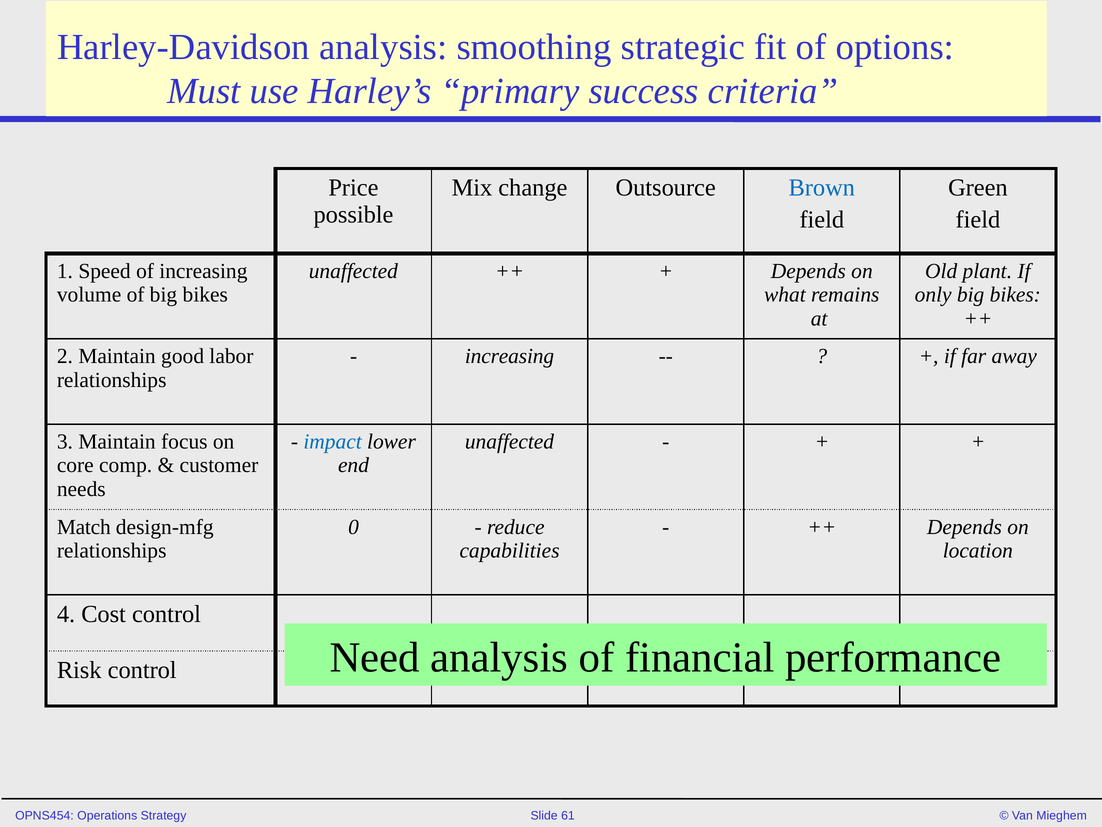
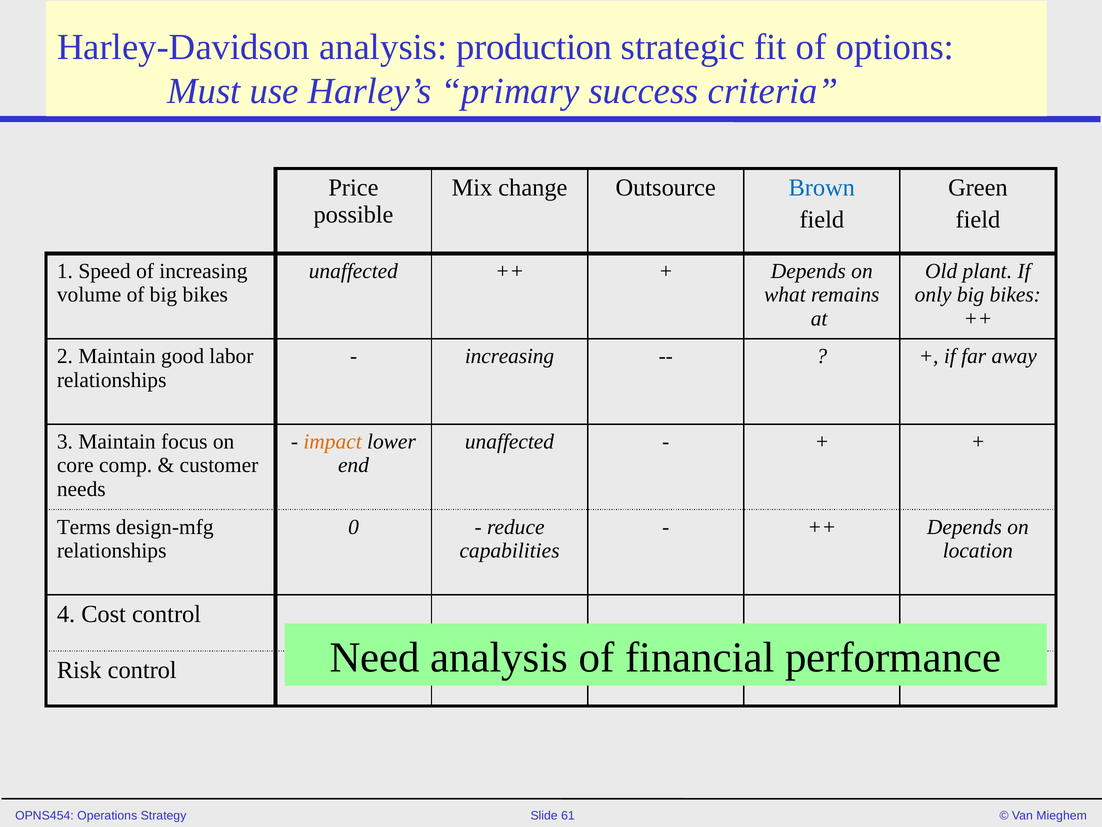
smoothing: smoothing -> production (534, 47)
impact colour: blue -> orange (333, 441)
Match: Match -> Terms (84, 527)
